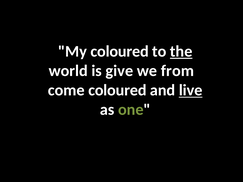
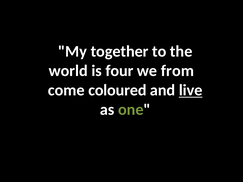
My coloured: coloured -> together (120, 51)
the underline: present -> none (181, 51)
give: give -> four (119, 71)
